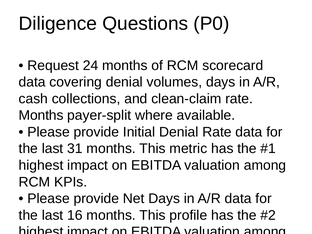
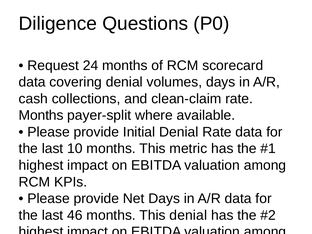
31: 31 -> 10 (75, 149)
16: 16 -> 46 (75, 215)
This profile: profile -> denial (188, 215)
